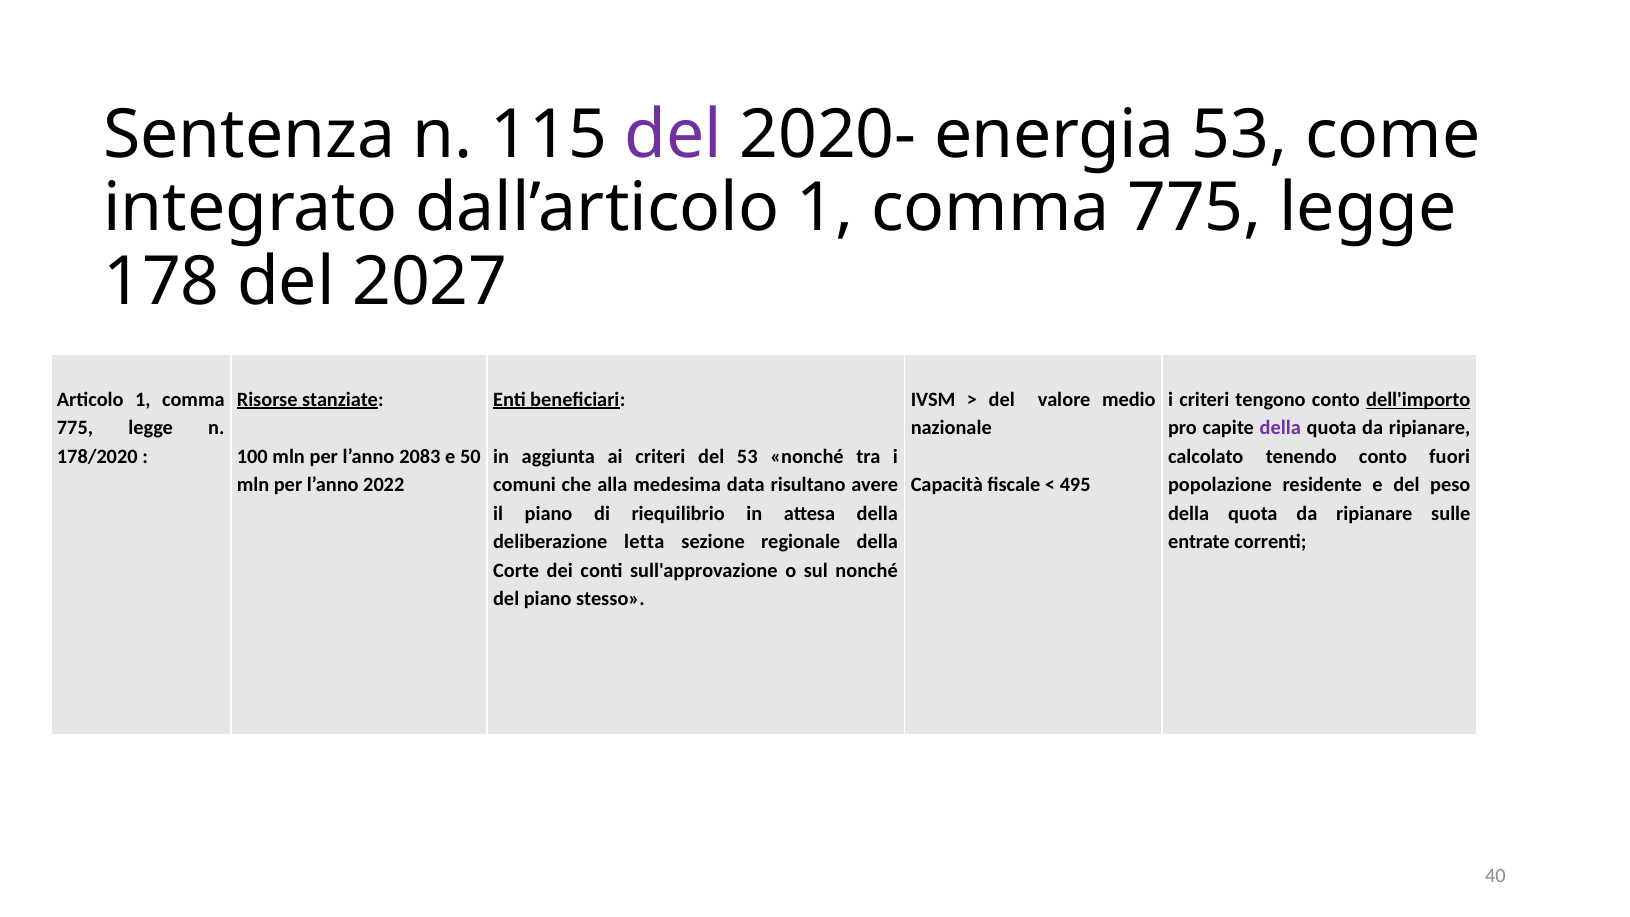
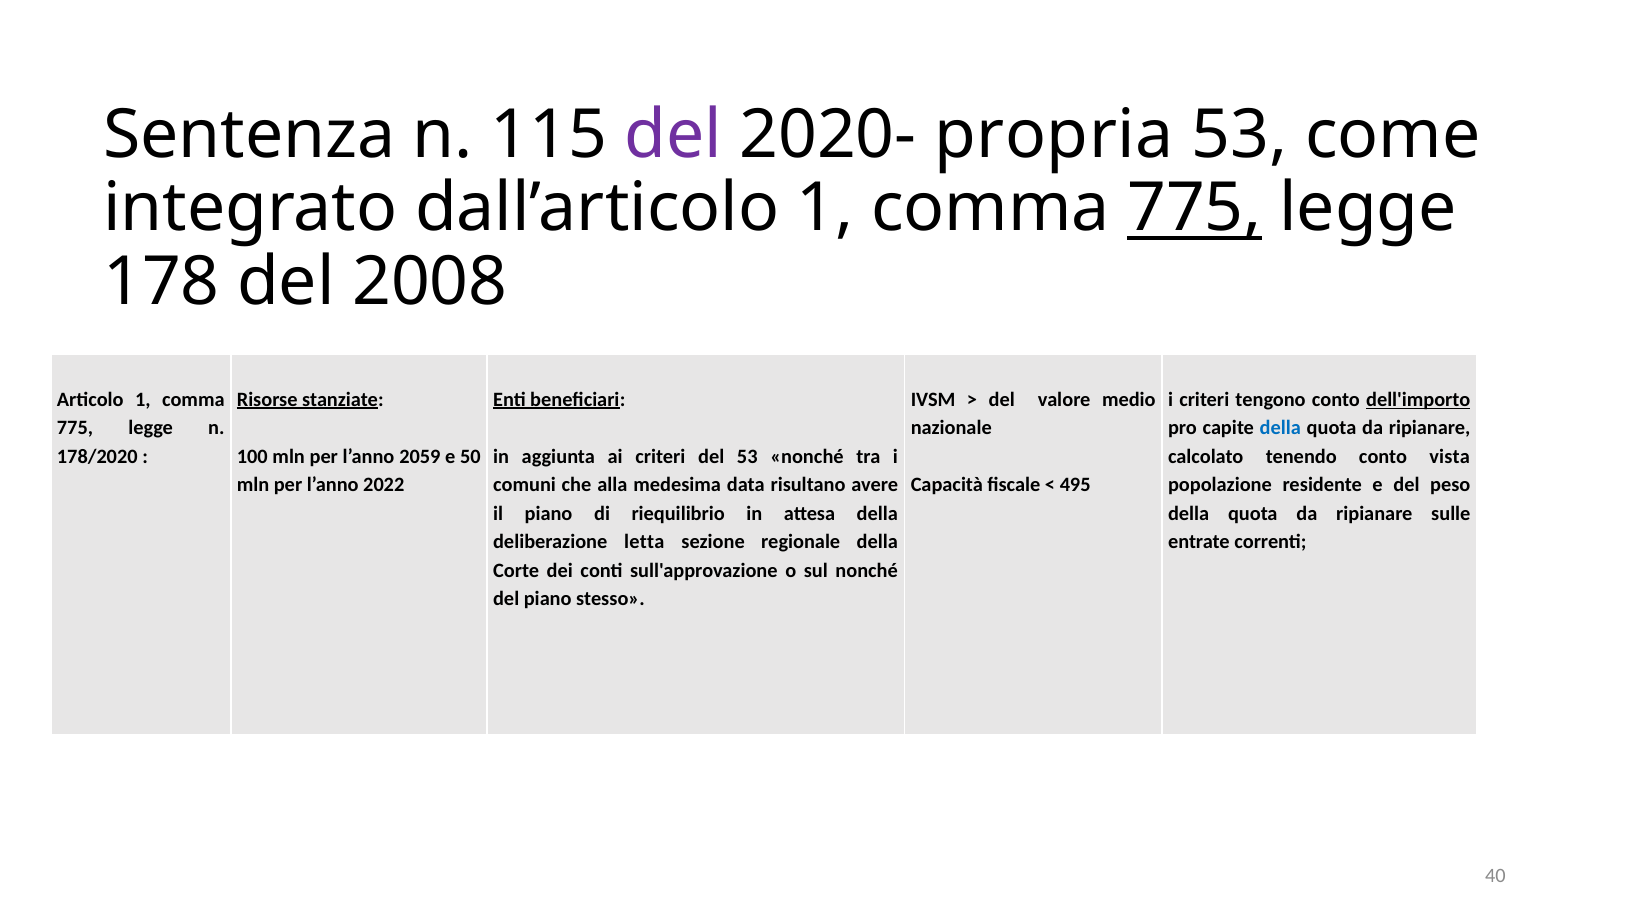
energia: energia -> propria (1054, 135)
775 underline: none -> present (1195, 208)
2027: 2027 -> 2008 (430, 282)
della colour: purple -> blue (1280, 428)
2083: 2083 -> 2059 (420, 456)
fuori: fuori -> vista (1450, 456)
